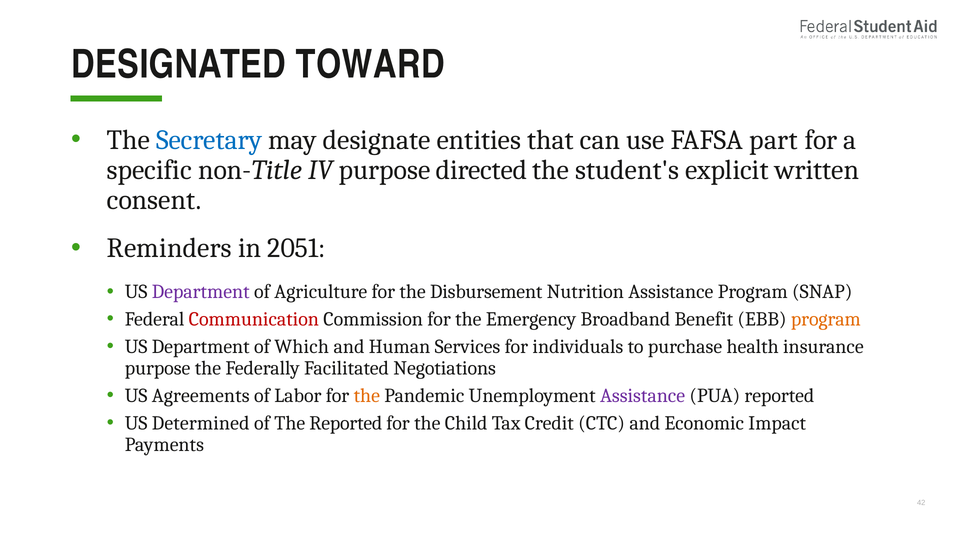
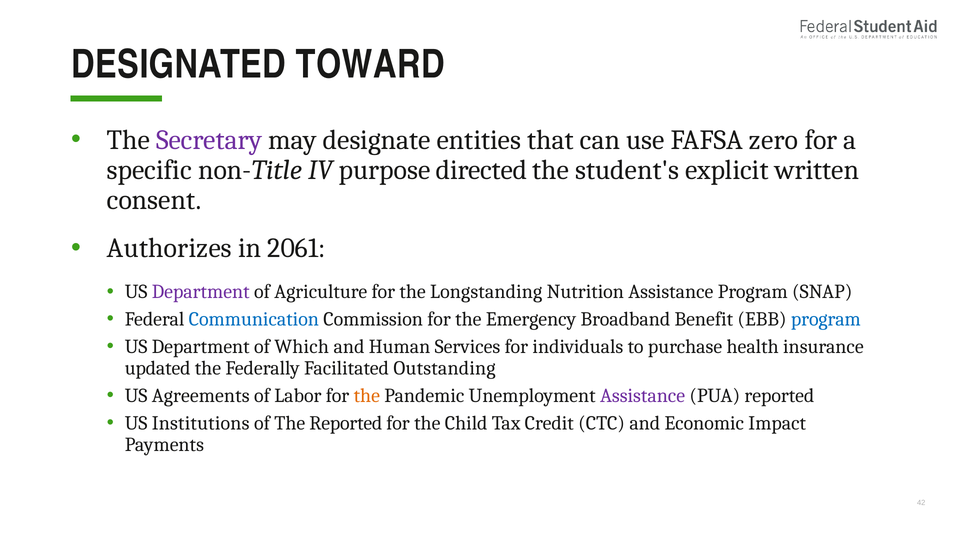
Secretary colour: blue -> purple (209, 140)
part: part -> zero (774, 140)
Reminders: Reminders -> Authorizes (169, 248)
2051: 2051 -> 2061 (296, 248)
Disbursement: Disbursement -> Longstanding (486, 292)
Communication colour: red -> blue (254, 319)
program colour: orange -> blue (826, 319)
purpose: purpose -> updated (158, 368)
Negotiations: Negotiations -> Outstanding (445, 368)
Determined: Determined -> Institutions (201, 423)
